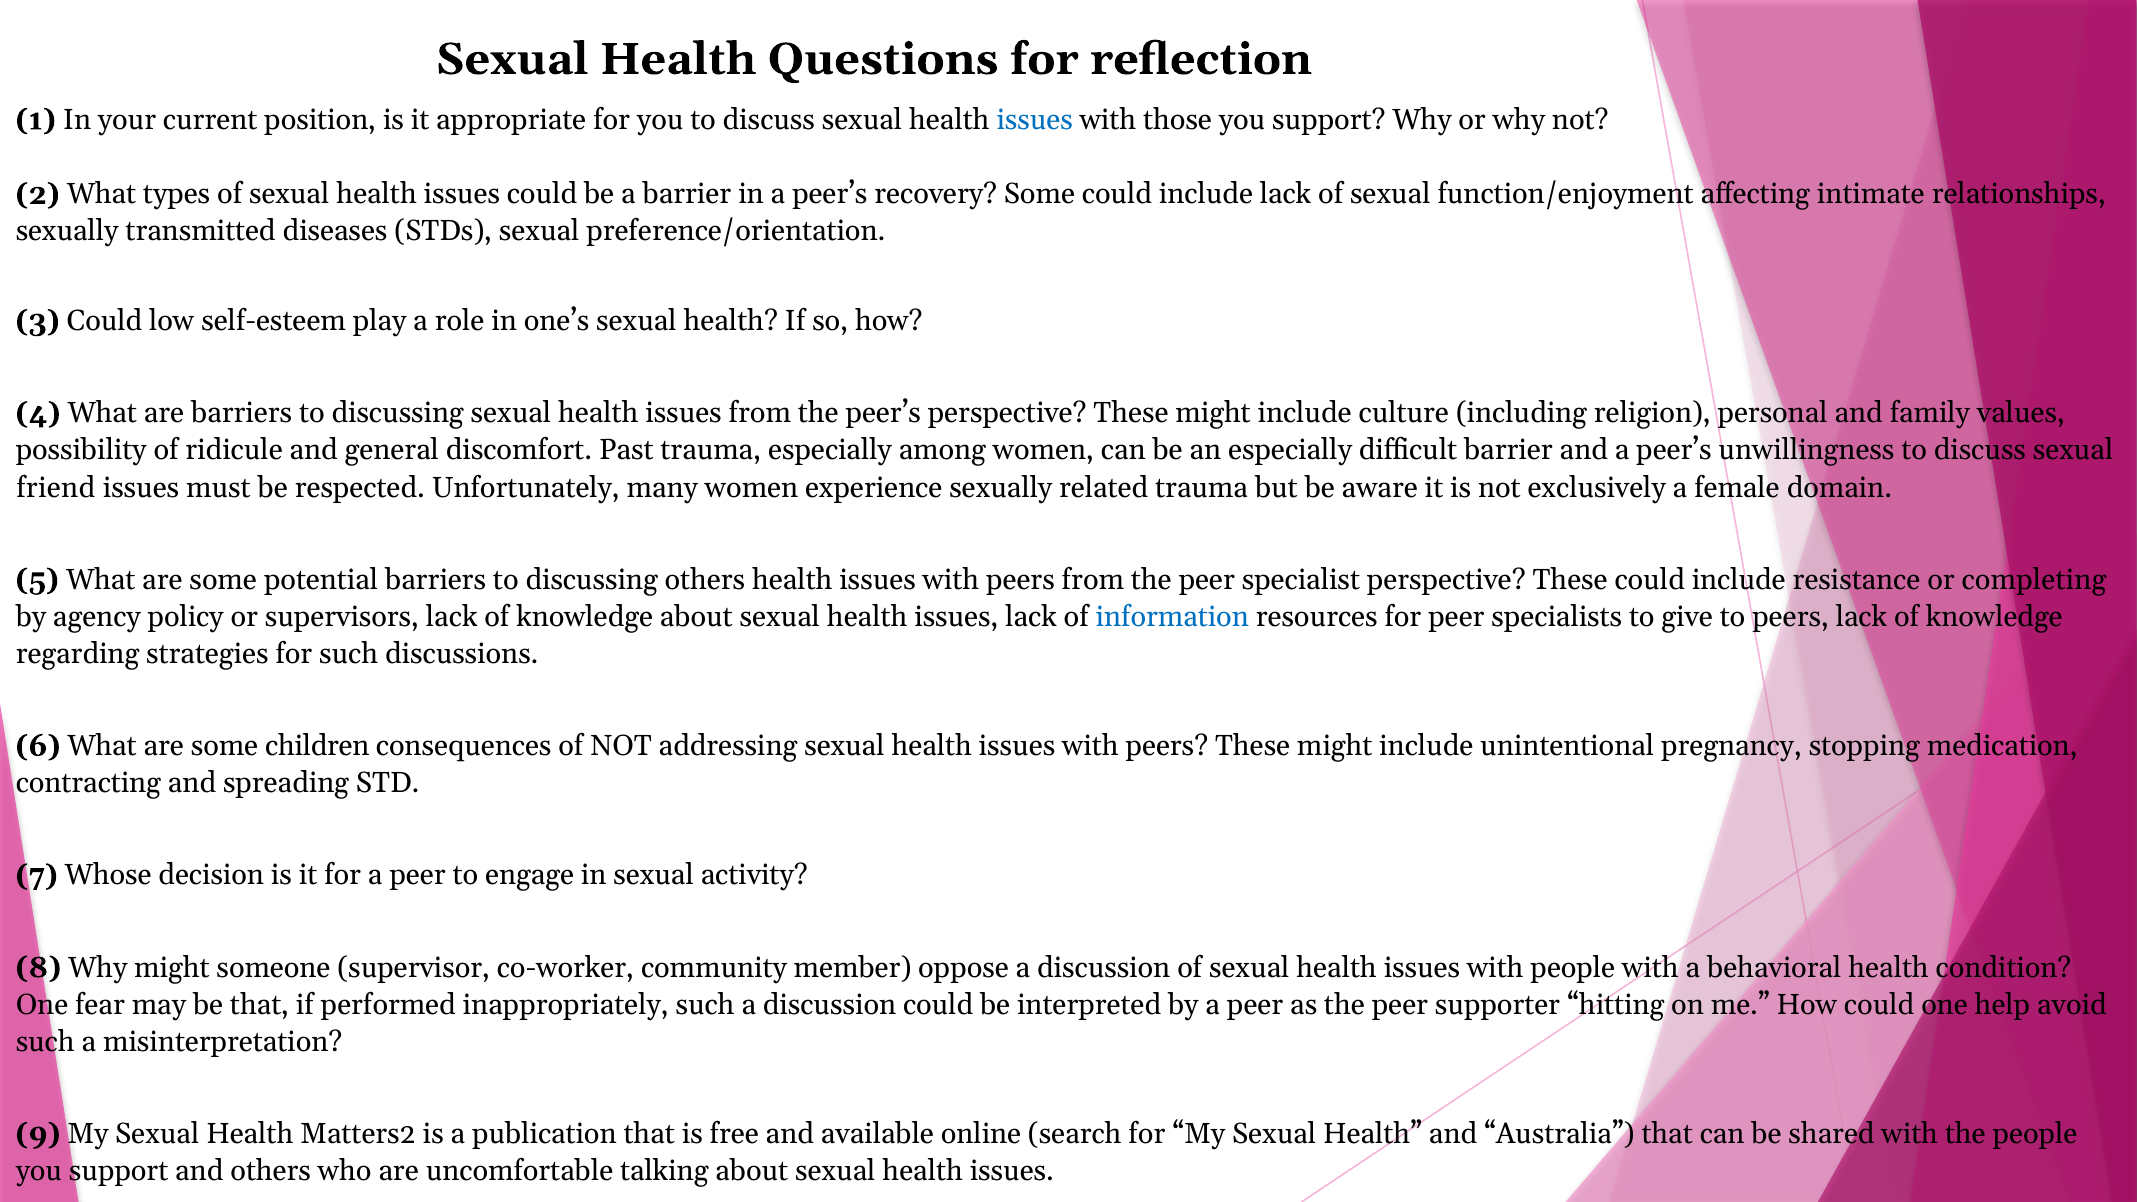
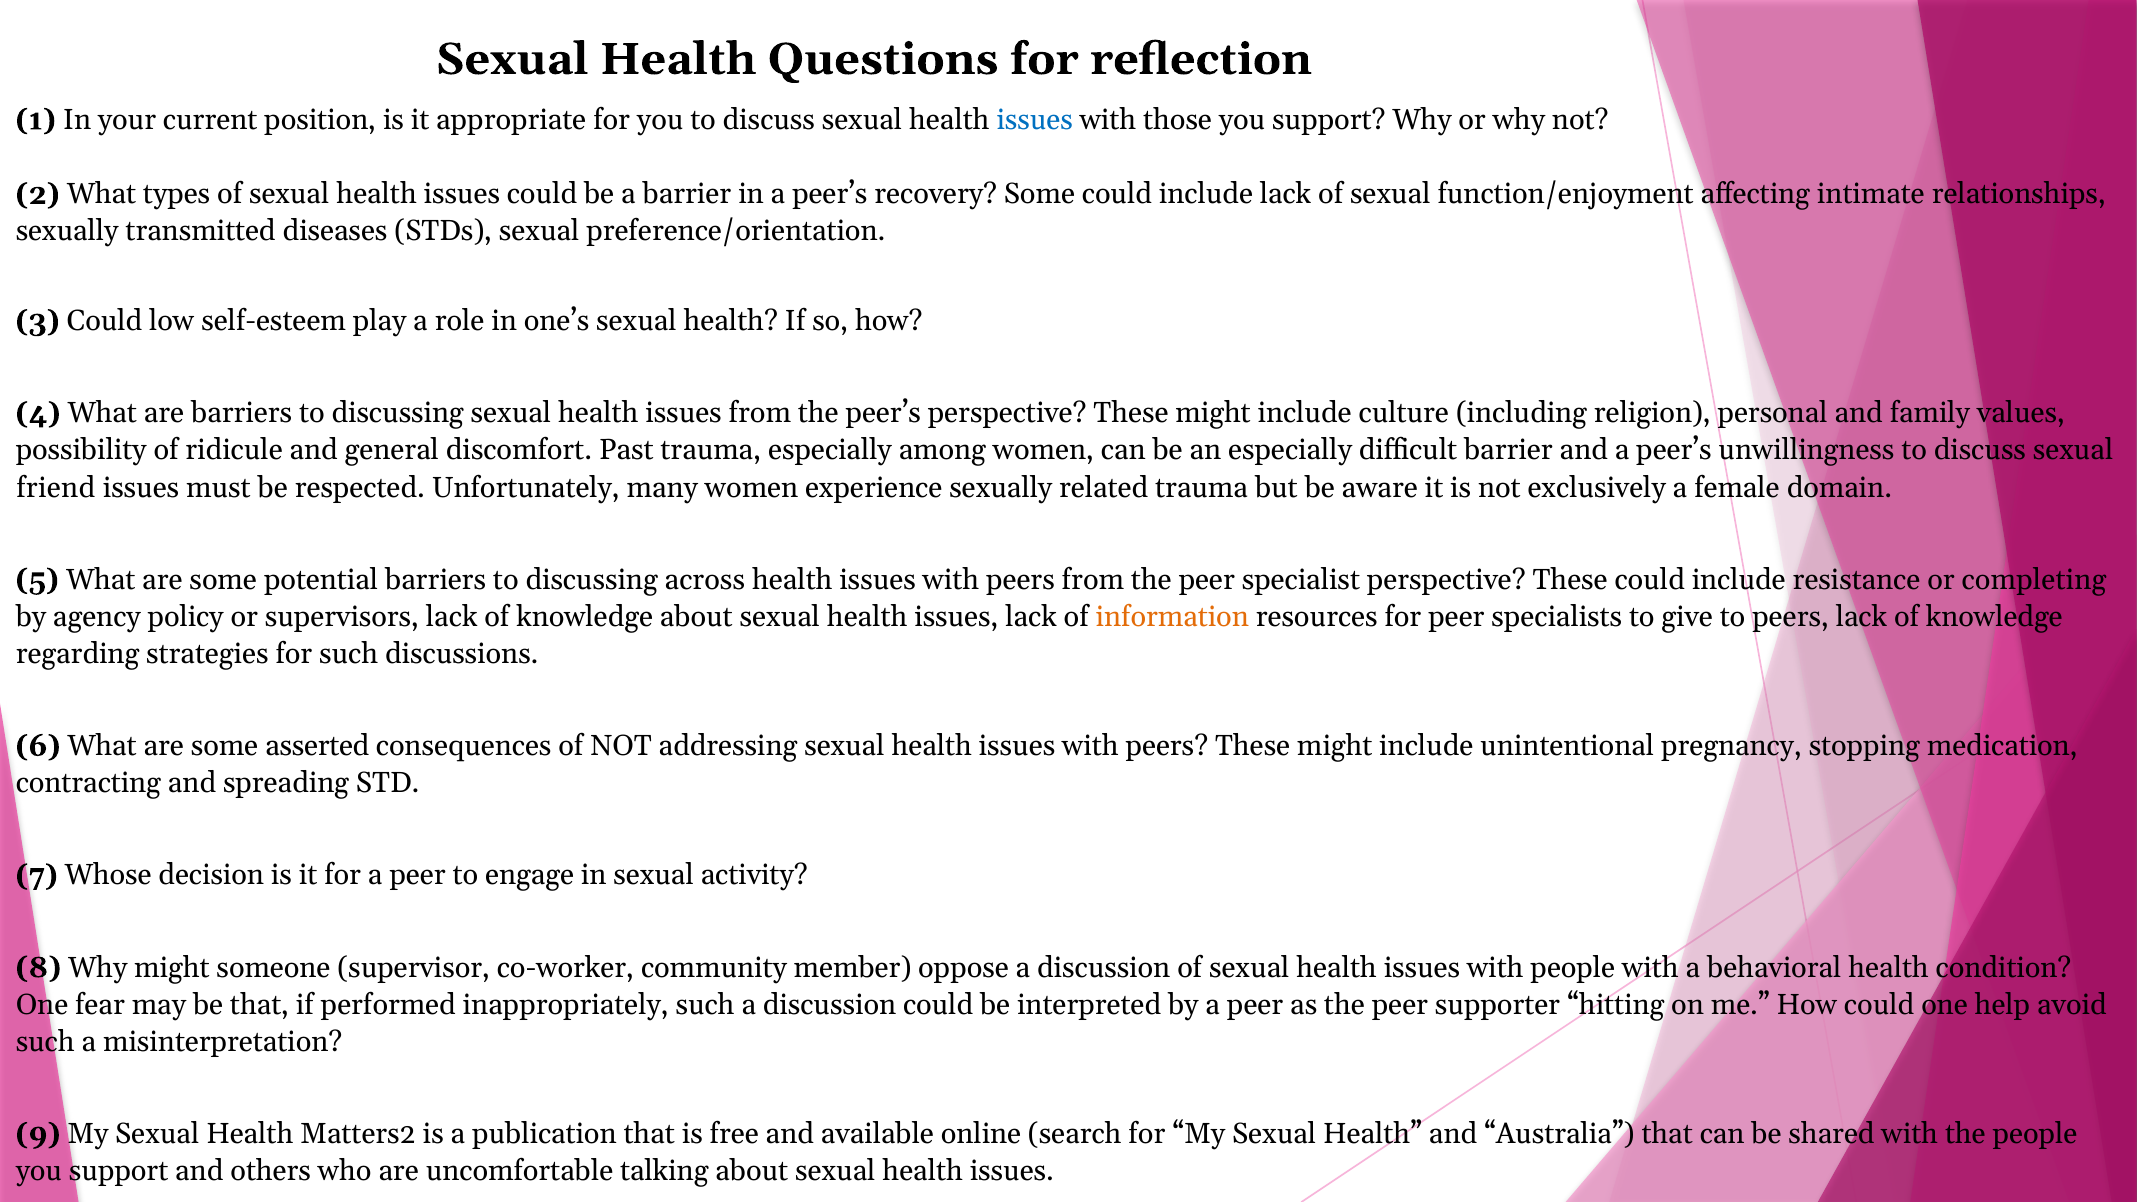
discussing others: others -> across (705, 580)
information colour: blue -> orange (1172, 617)
children: children -> asserted (317, 746)
